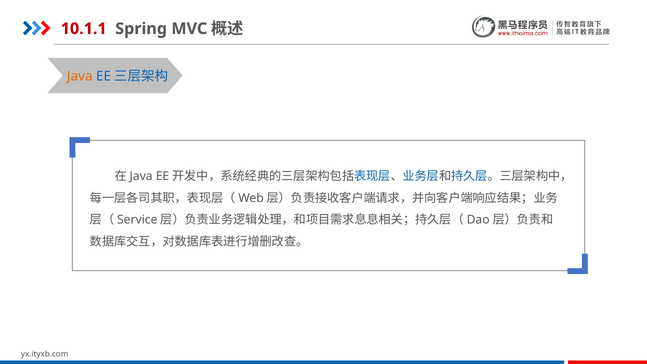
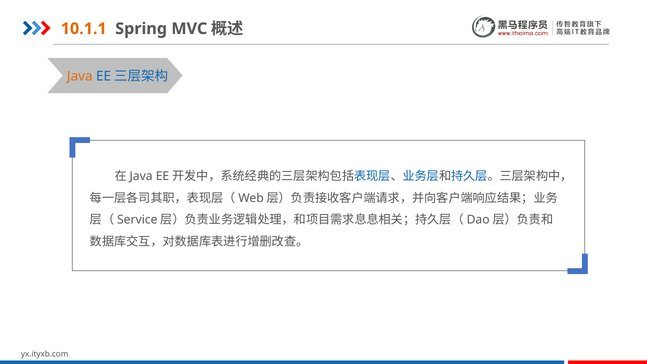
10.1.1 colour: red -> orange (84, 29)
